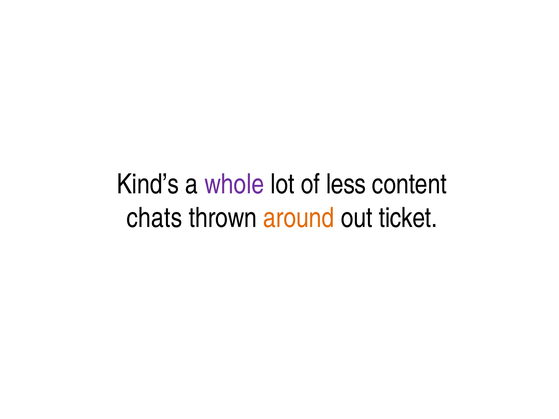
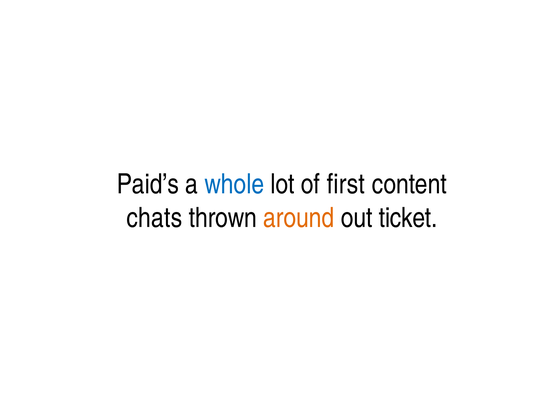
Kind’s: Kind’s -> Paid’s (148, 184)
whole colour: purple -> blue (234, 184)
less: less -> first (346, 184)
